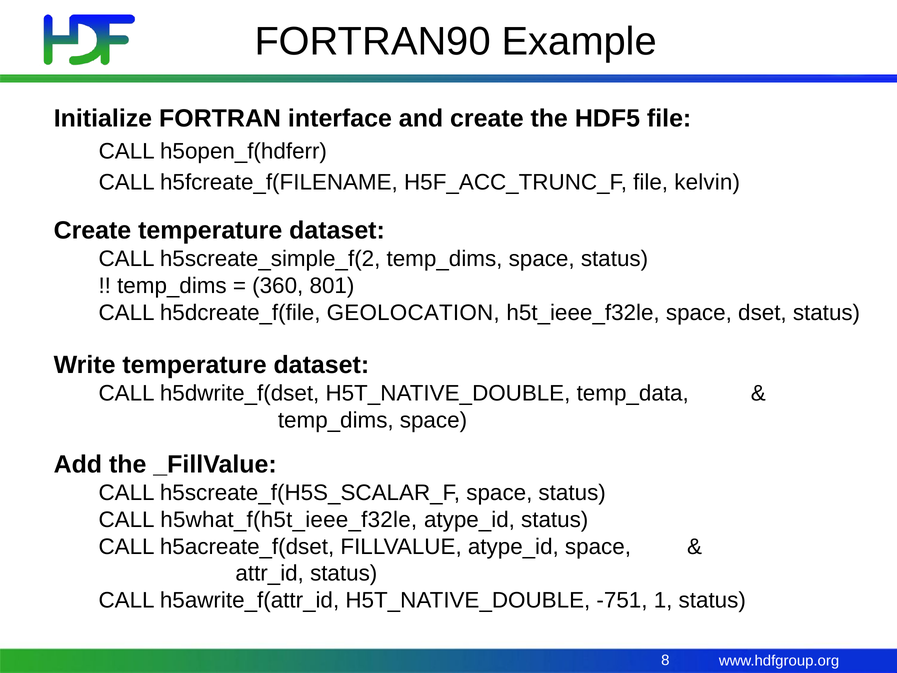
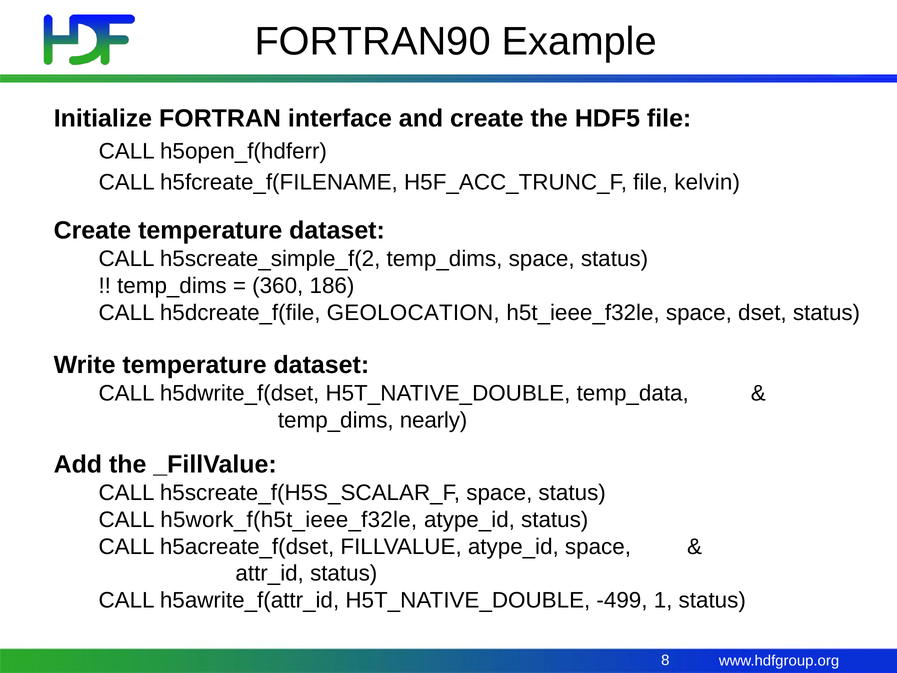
801: 801 -> 186 (332, 286)
space: space -> nearly (434, 420)
h5what_f(h5t_ieee_f32le: h5what_f(h5t_ieee_f32le -> h5work_f(h5t_ieee_f32le (289, 520)
-751: -751 -> -499 (622, 600)
